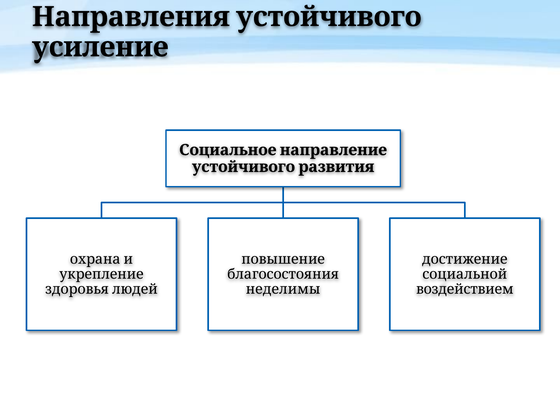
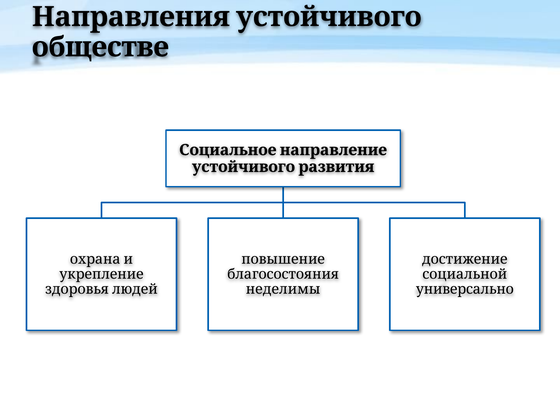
усиление: усиление -> обществе (100, 47)
воздействием: воздействием -> универсально (465, 289)
